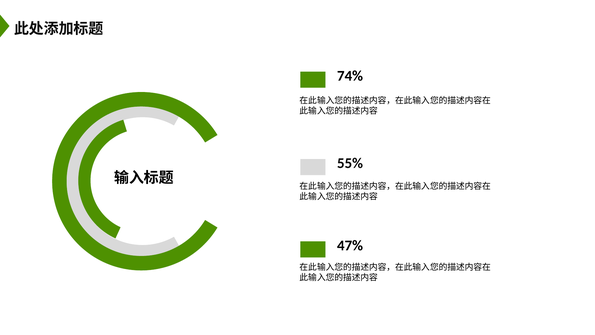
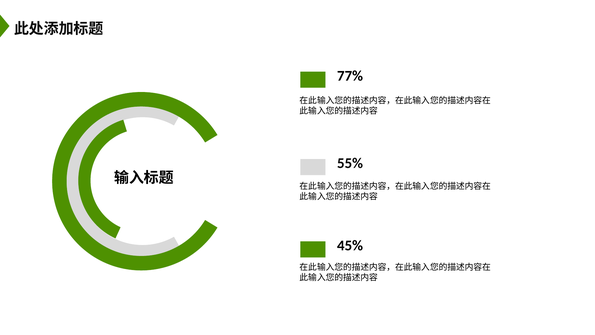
74%: 74% -> 77% (350, 76)
47%: 47% -> 45% (350, 245)
